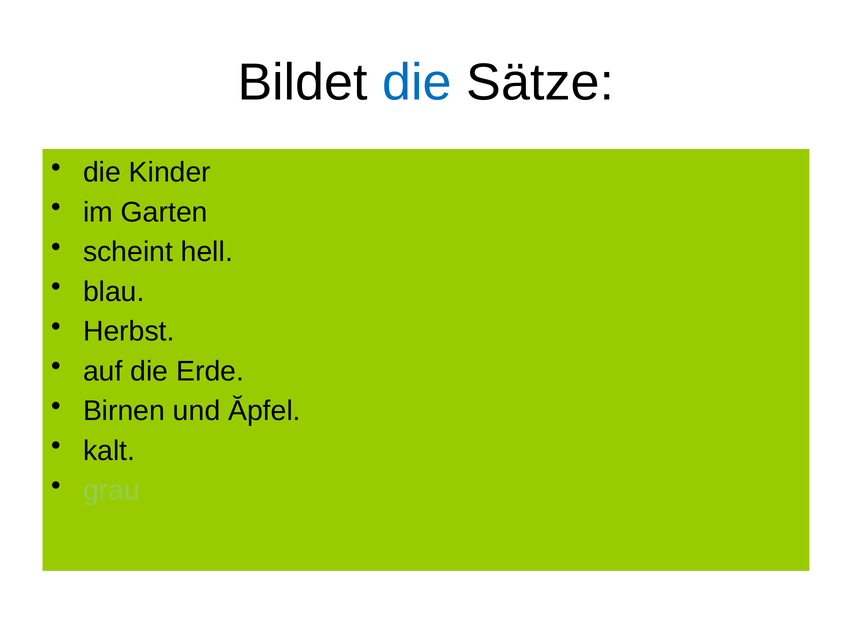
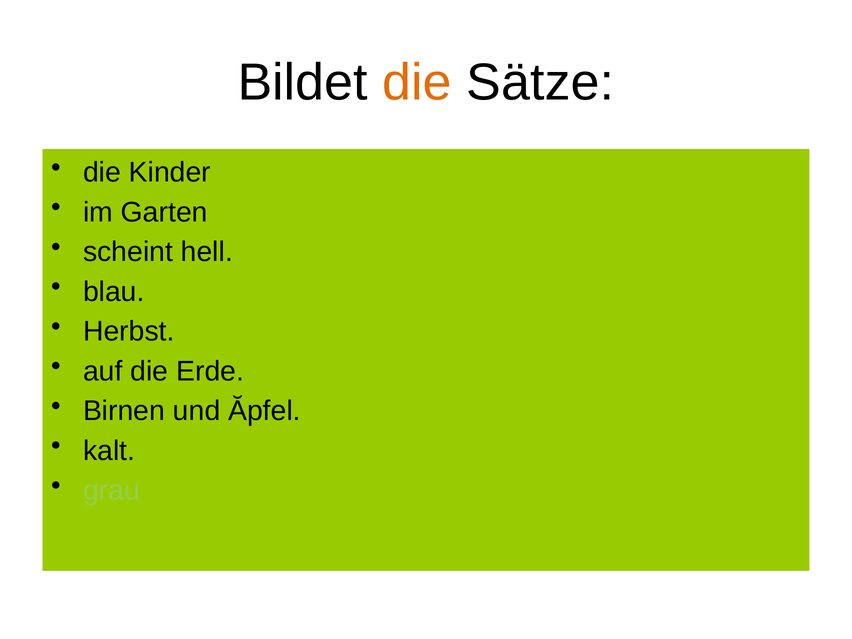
die colour: blue -> orange (417, 82)
